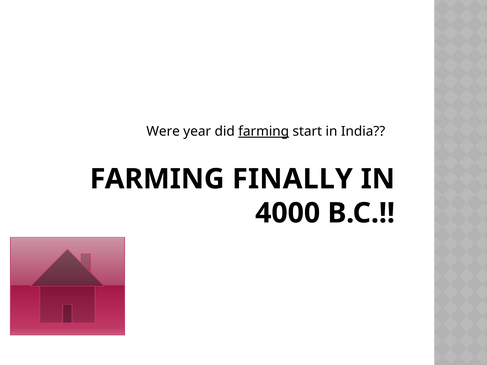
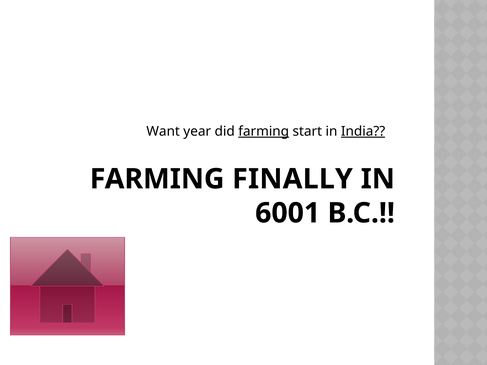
Were: Were -> Want (163, 131)
India underline: none -> present (363, 131)
4000: 4000 -> 6001 (288, 213)
